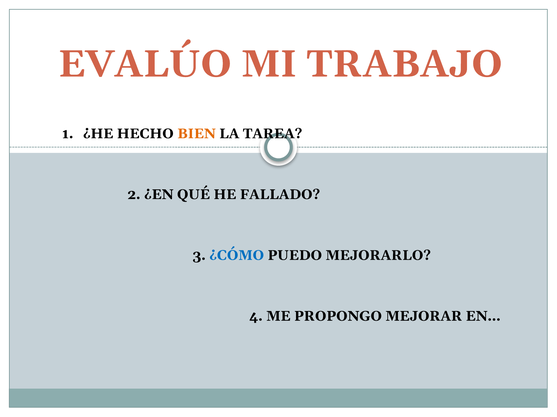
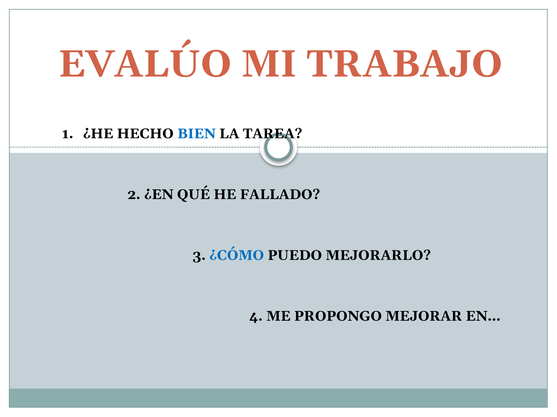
BIEN colour: orange -> blue (196, 134)
